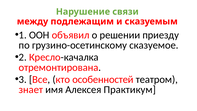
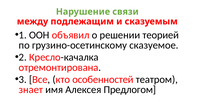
приезду: приезду -> теорией (161, 35)
Практикум: Практикум -> Предлогом (130, 89)
